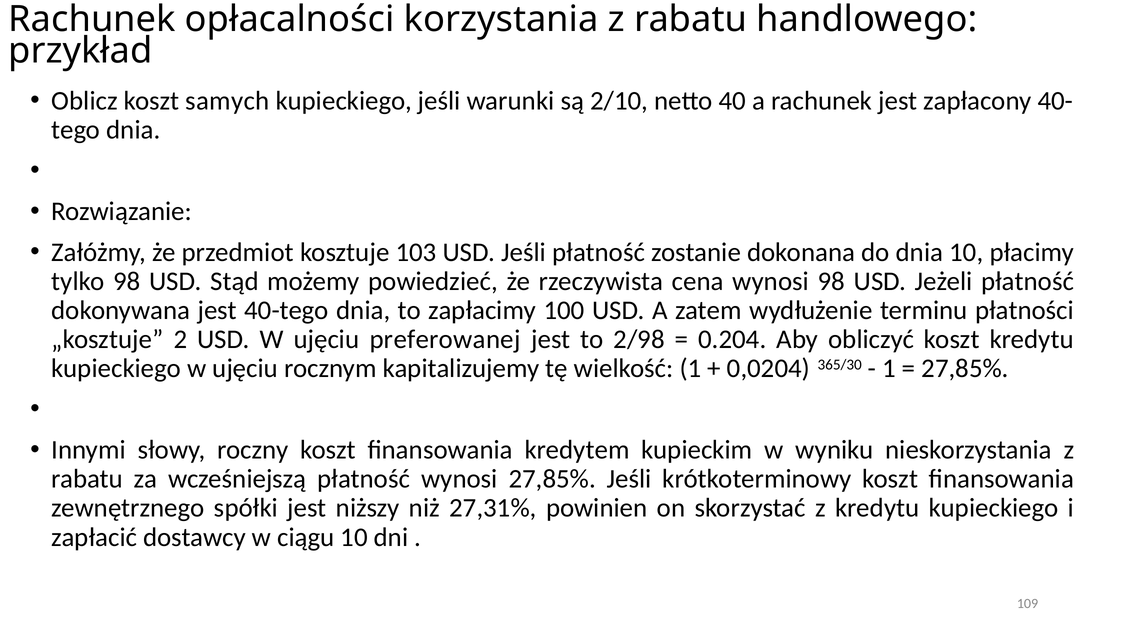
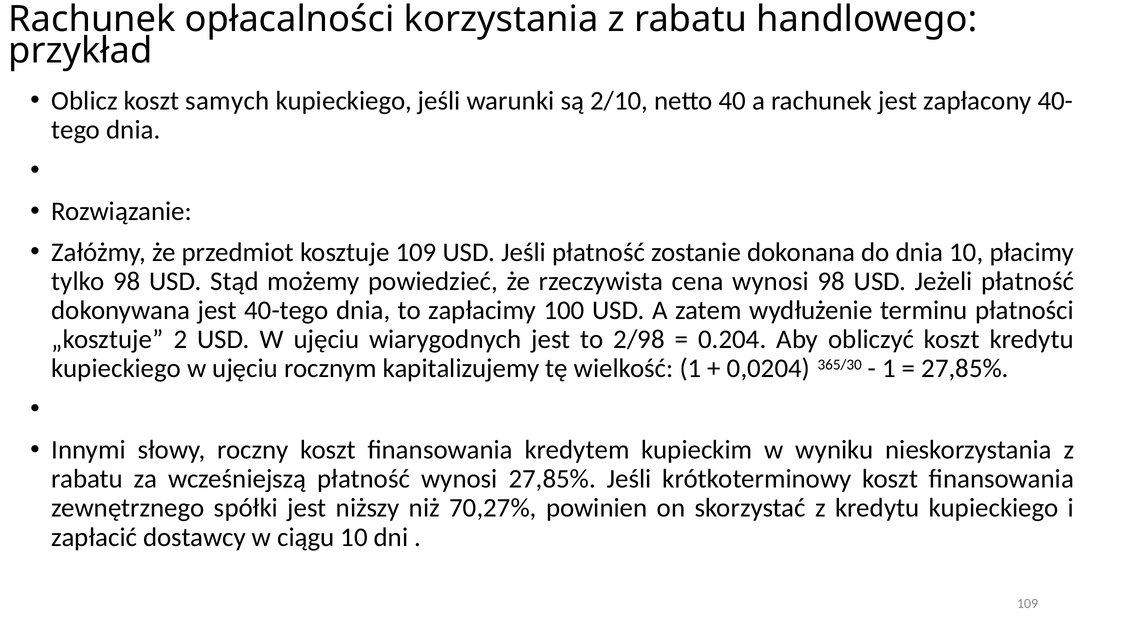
kosztuje 103: 103 -> 109 (416, 252)
preferowanej: preferowanej -> wiarygodnych (445, 339)
27,31%: 27,31% -> 70,27% (493, 508)
